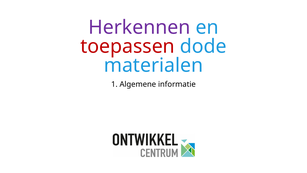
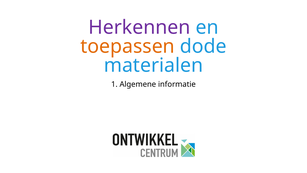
toepassen colour: red -> orange (128, 46)
